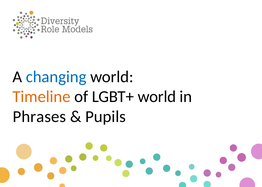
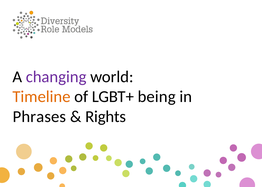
changing colour: blue -> purple (56, 77)
LGBT+ world: world -> being (157, 97)
Pupils: Pupils -> Rights (106, 117)
